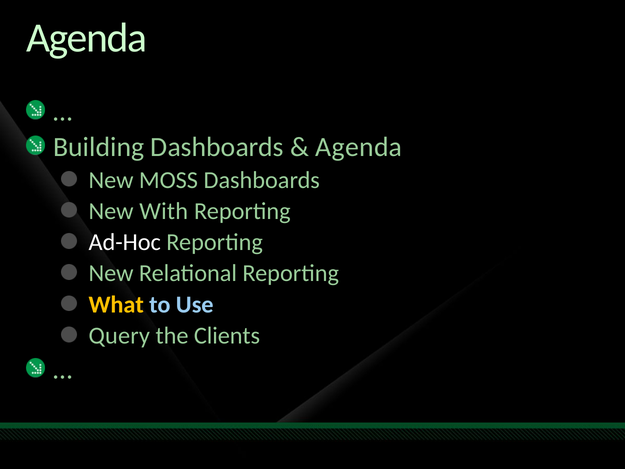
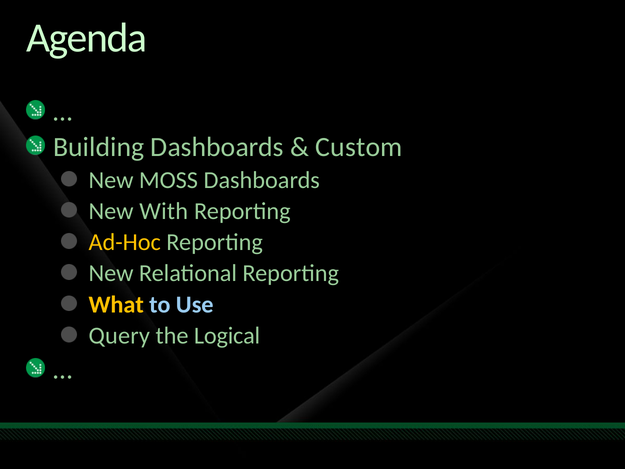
Agenda: Agenda -> Custom (359, 147)
Ad-Hoc colour: white -> yellow (125, 242)
Clients: Clients -> Logical (227, 336)
